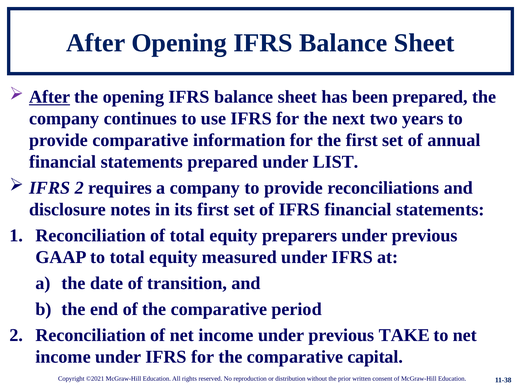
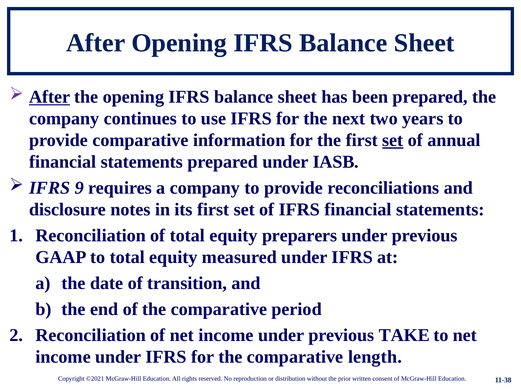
set underline: none -> present (393, 141)
LIST: LIST -> IASB (336, 162)
IFRS 2: 2 -> 9 (79, 188)
capital: capital -> length (375, 358)
